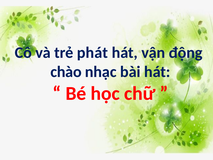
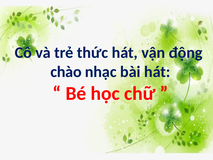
phát: phát -> thức (92, 53)
